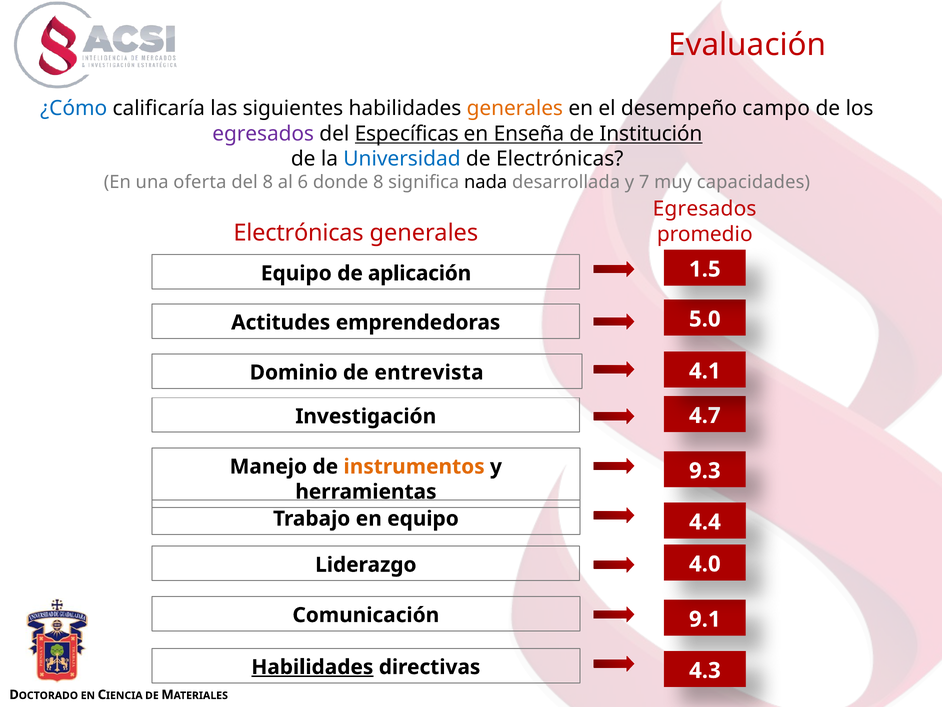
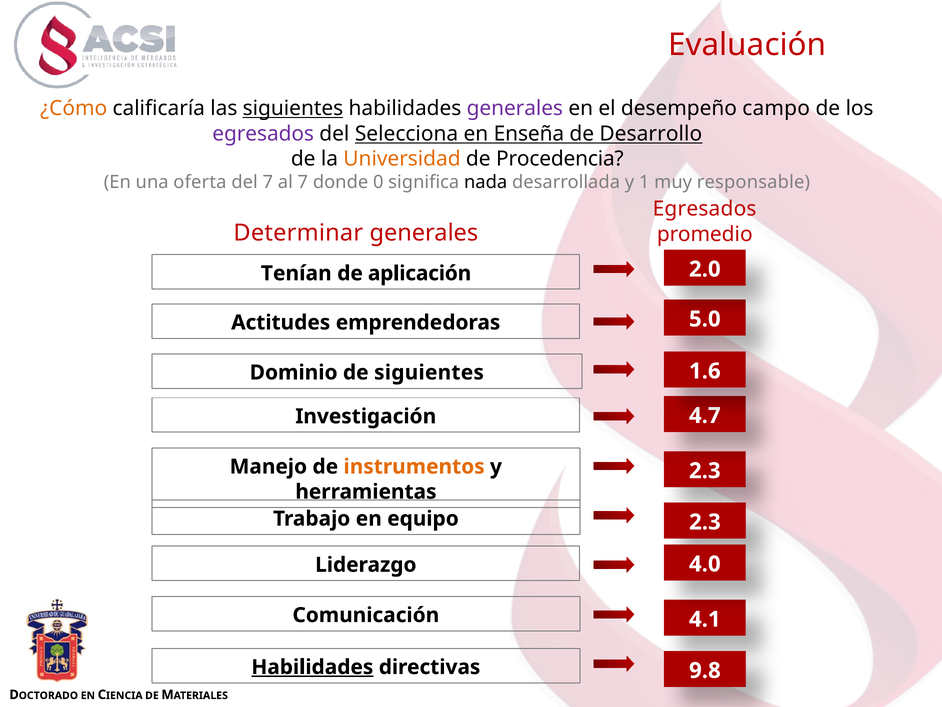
¿Cómo colour: blue -> orange (74, 108)
siguientes underline: none -> present (293, 108)
generales colour: orange -> purple (515, 108)
Específicas: Específicas -> Selecciona (407, 134)
Institución: Institución -> Desarrollo (651, 134)
Universidad colour: blue -> orange (402, 159)
de Electrónicas: Electrónicas -> Procedencia (560, 159)
del 8: 8 -> 7 (268, 182)
al 6: 6 -> 7 (303, 182)
donde 8: 8 -> 0 (378, 182)
7: 7 -> 1 (644, 182)
capacidades: capacidades -> responsable (753, 182)
Electrónicas: Electrónicas -> Determinar (298, 233)
1.5: 1.5 -> 2.0 (705, 269)
Equipo: Equipo -> Tenían (296, 273)
4.1: 4.1 -> 1.6 (705, 371)
de entrevista: entrevista -> siguientes (429, 372)
9.3: 9.3 -> 2.3 (705, 470)
equipo 4.4: 4.4 -> 2.3 (705, 522)
9.1: 9.1 -> 4.1 (705, 619)
4.3: 4.3 -> 9.8 (705, 670)
